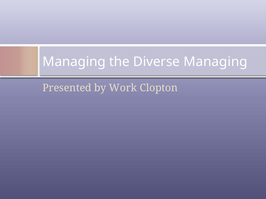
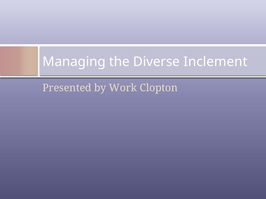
Diverse Managing: Managing -> Inclement (215, 62)
